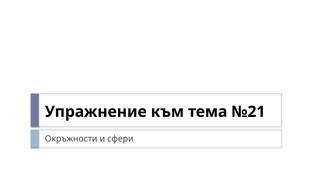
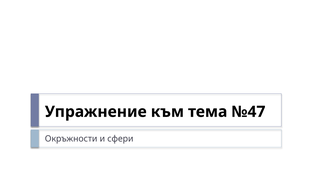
№21: №21 -> №47 (248, 112)
